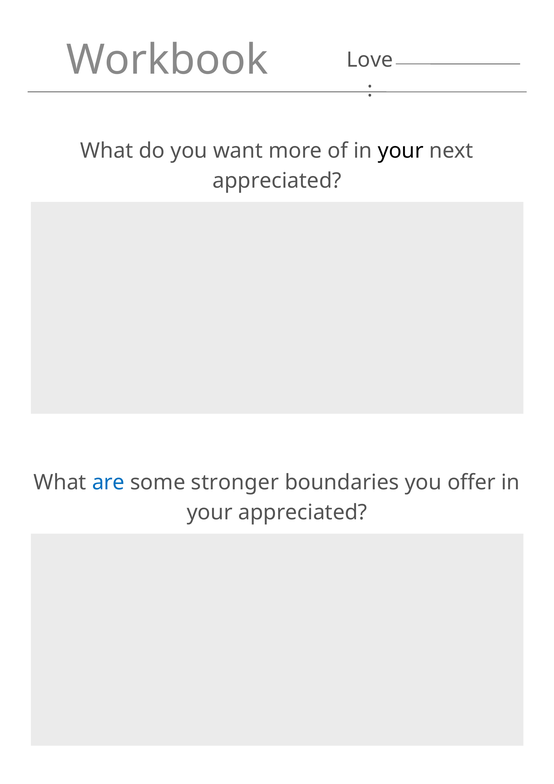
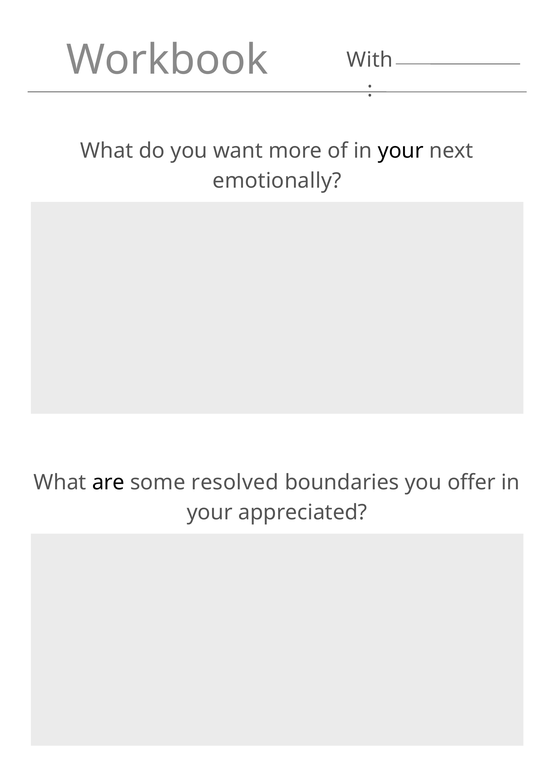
Love: Love -> With (370, 60)
appreciated: appreciated -> emotionally (277, 181)
are colour: blue -> black (108, 483)
stronger: stronger -> resolved (235, 483)
